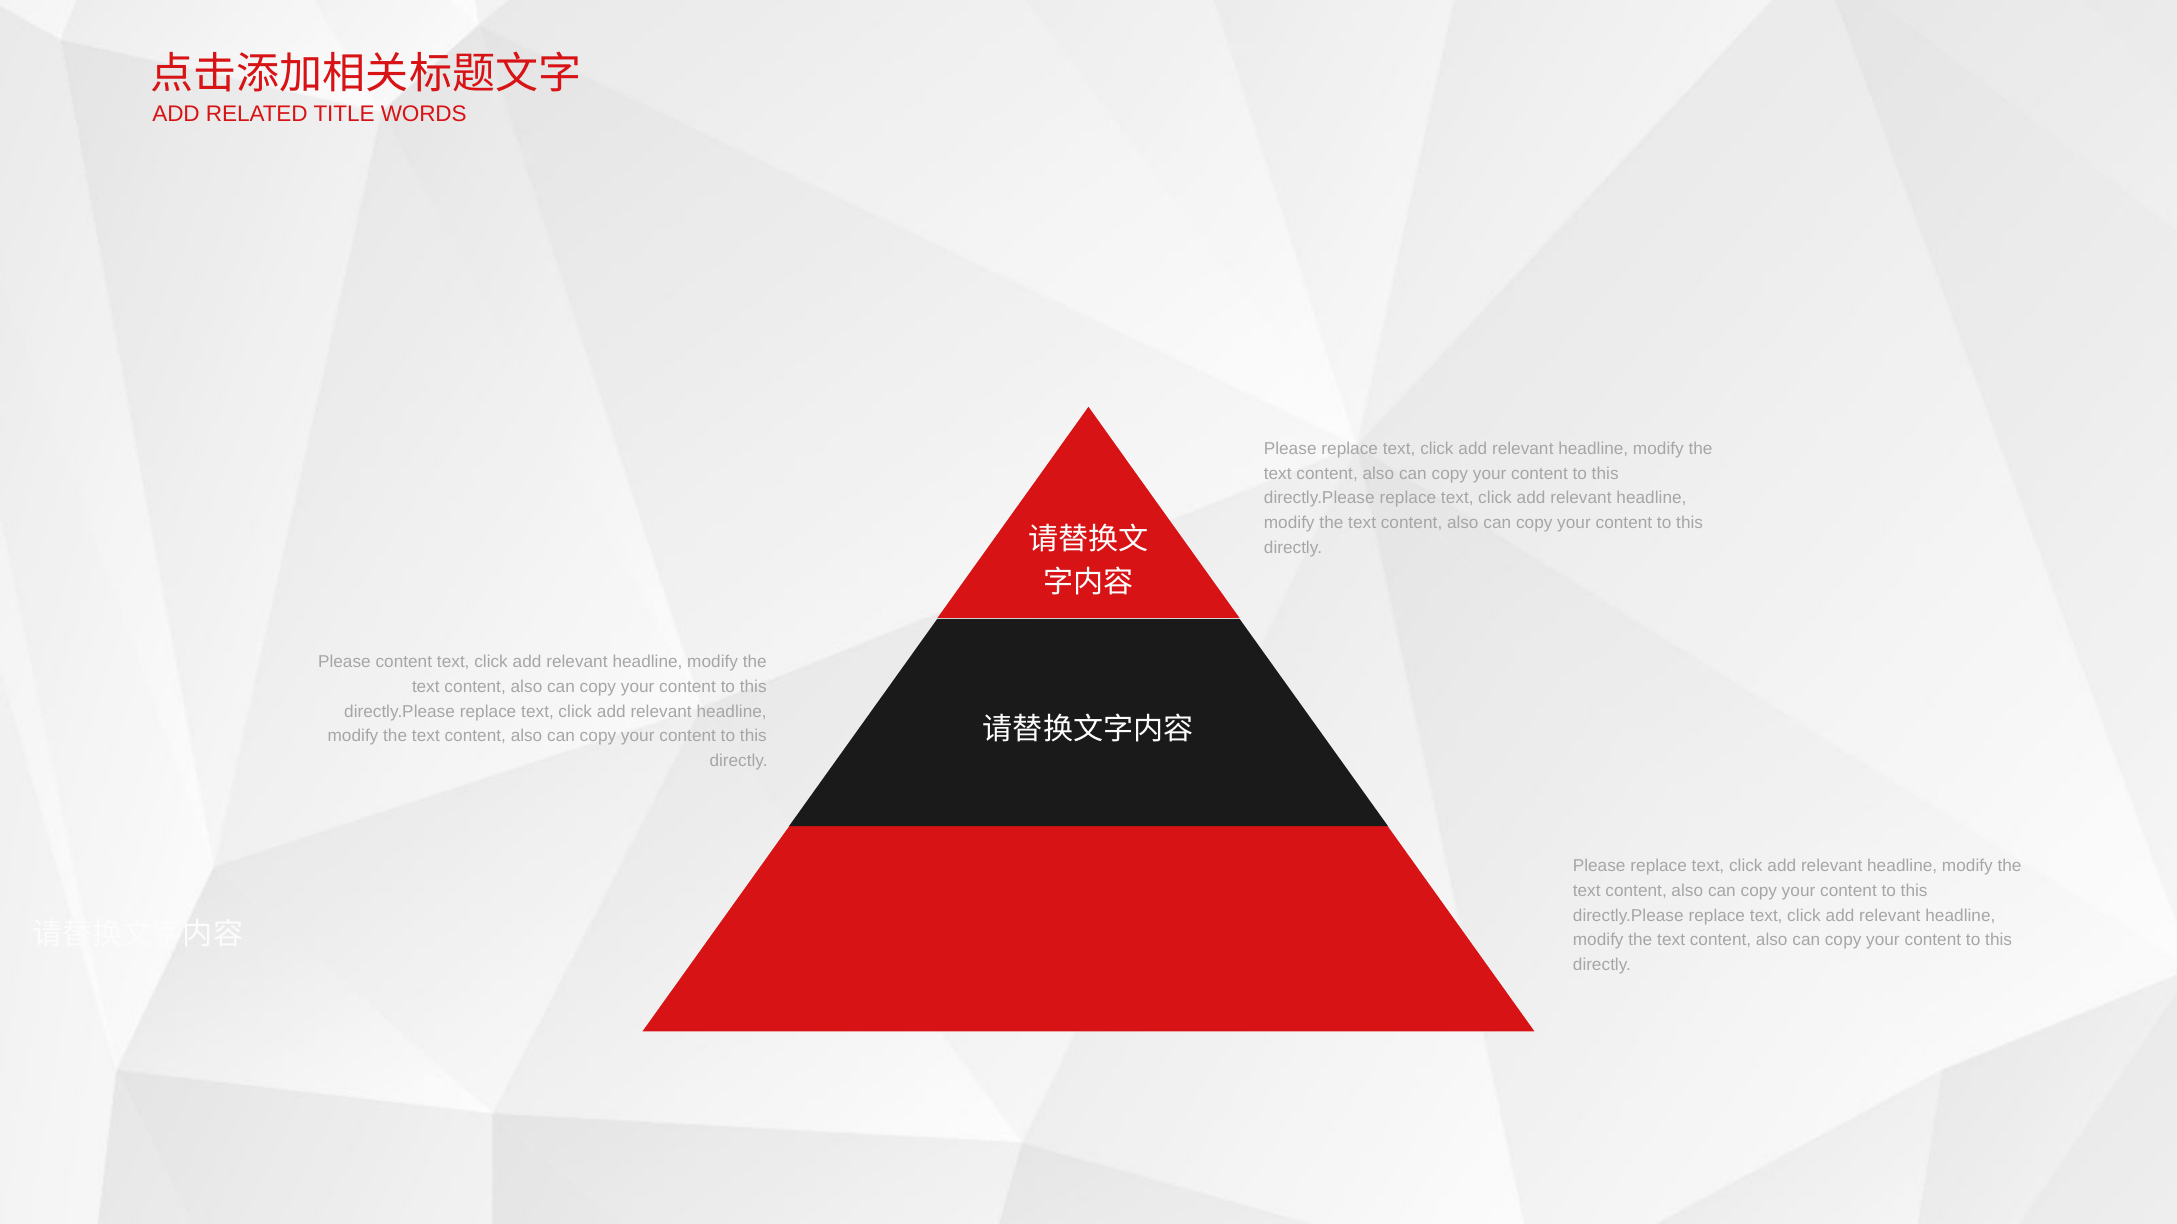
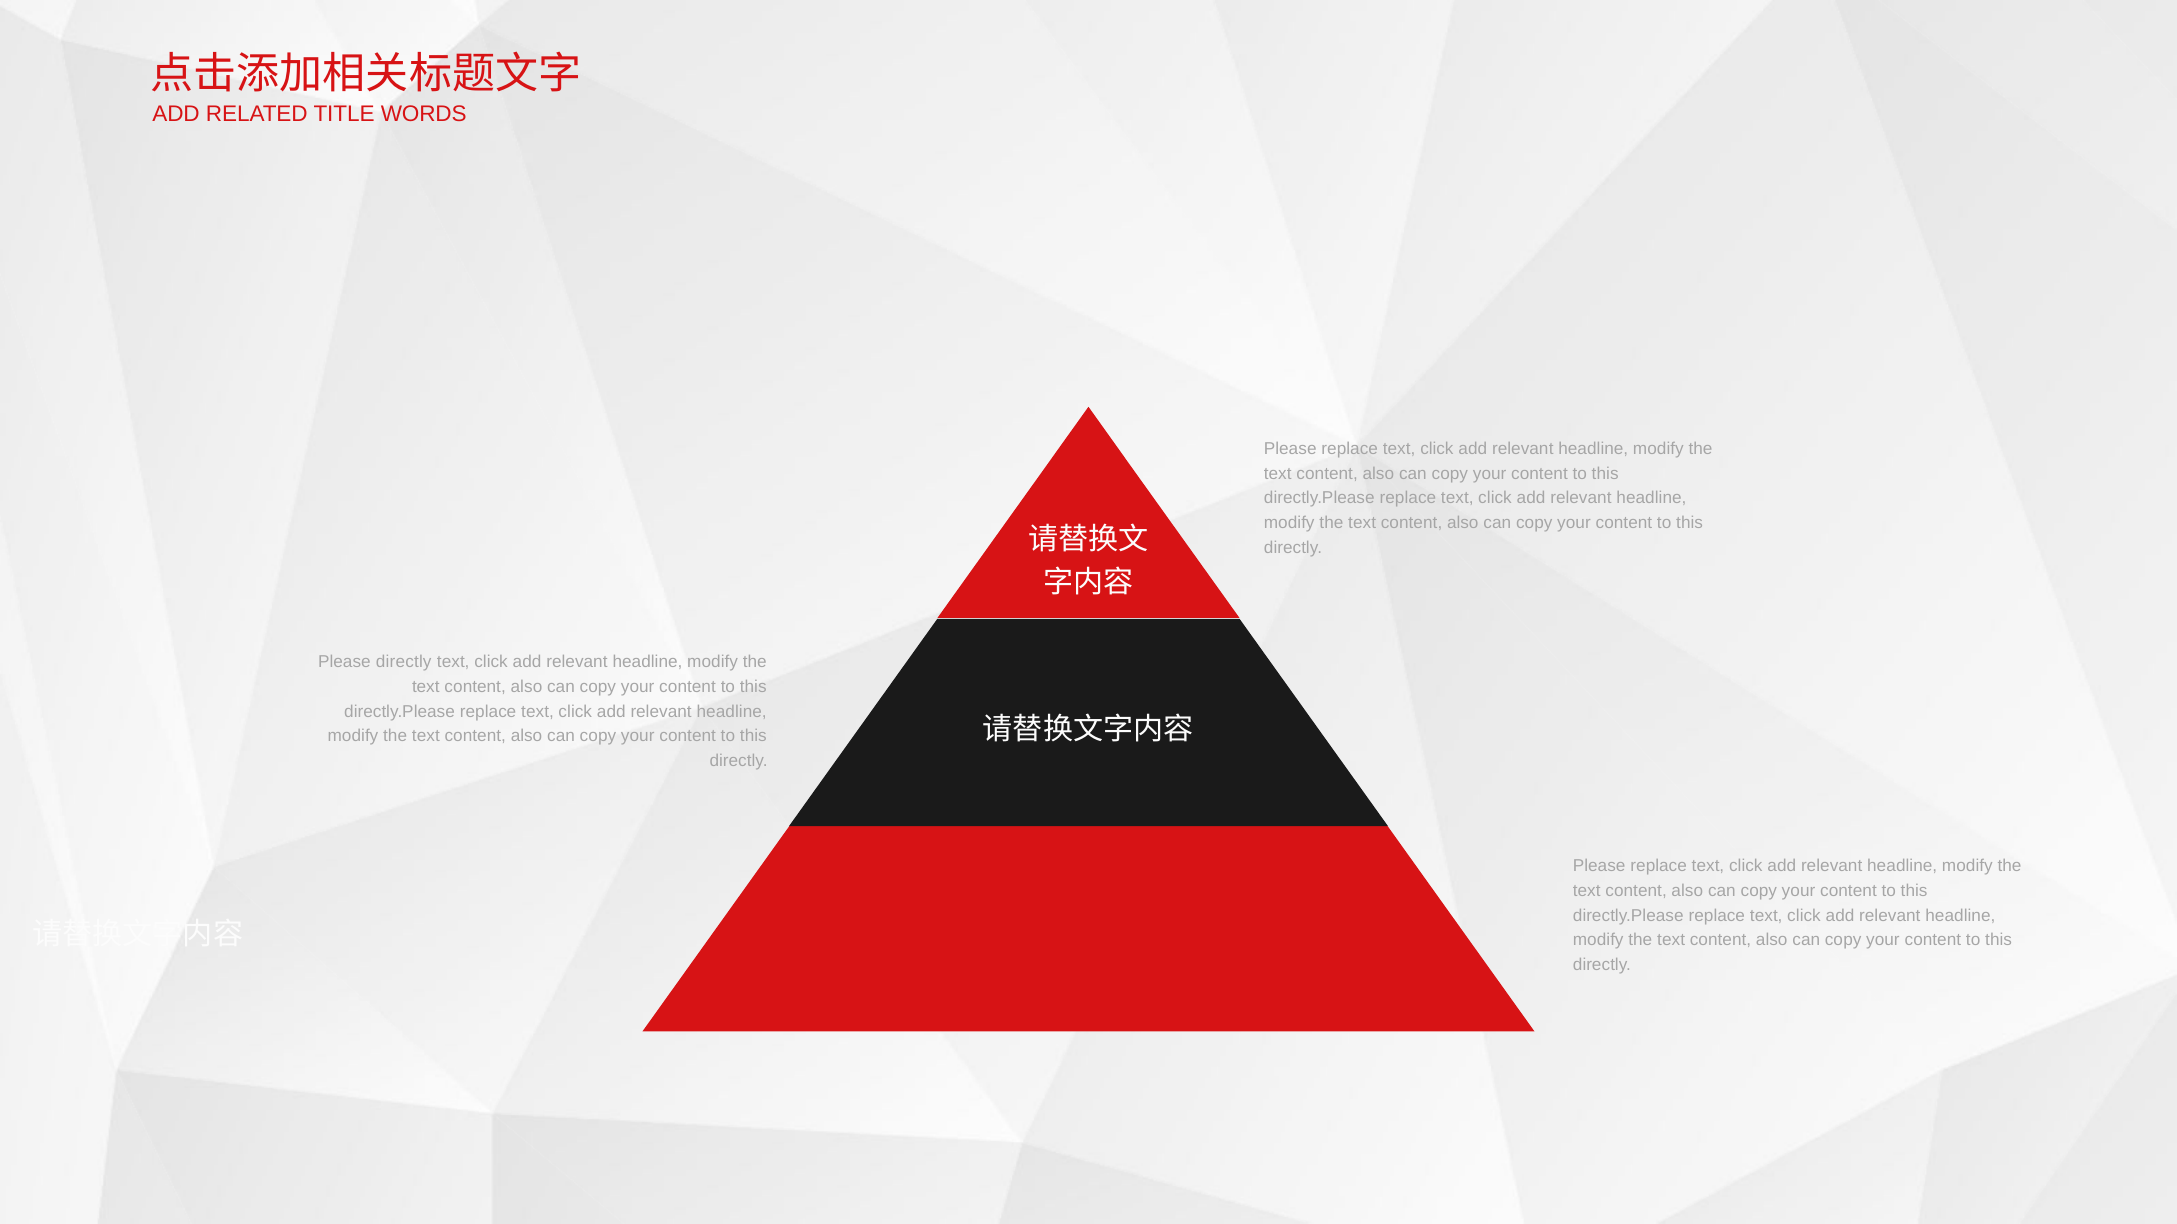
Please content: content -> directly (404, 662)
